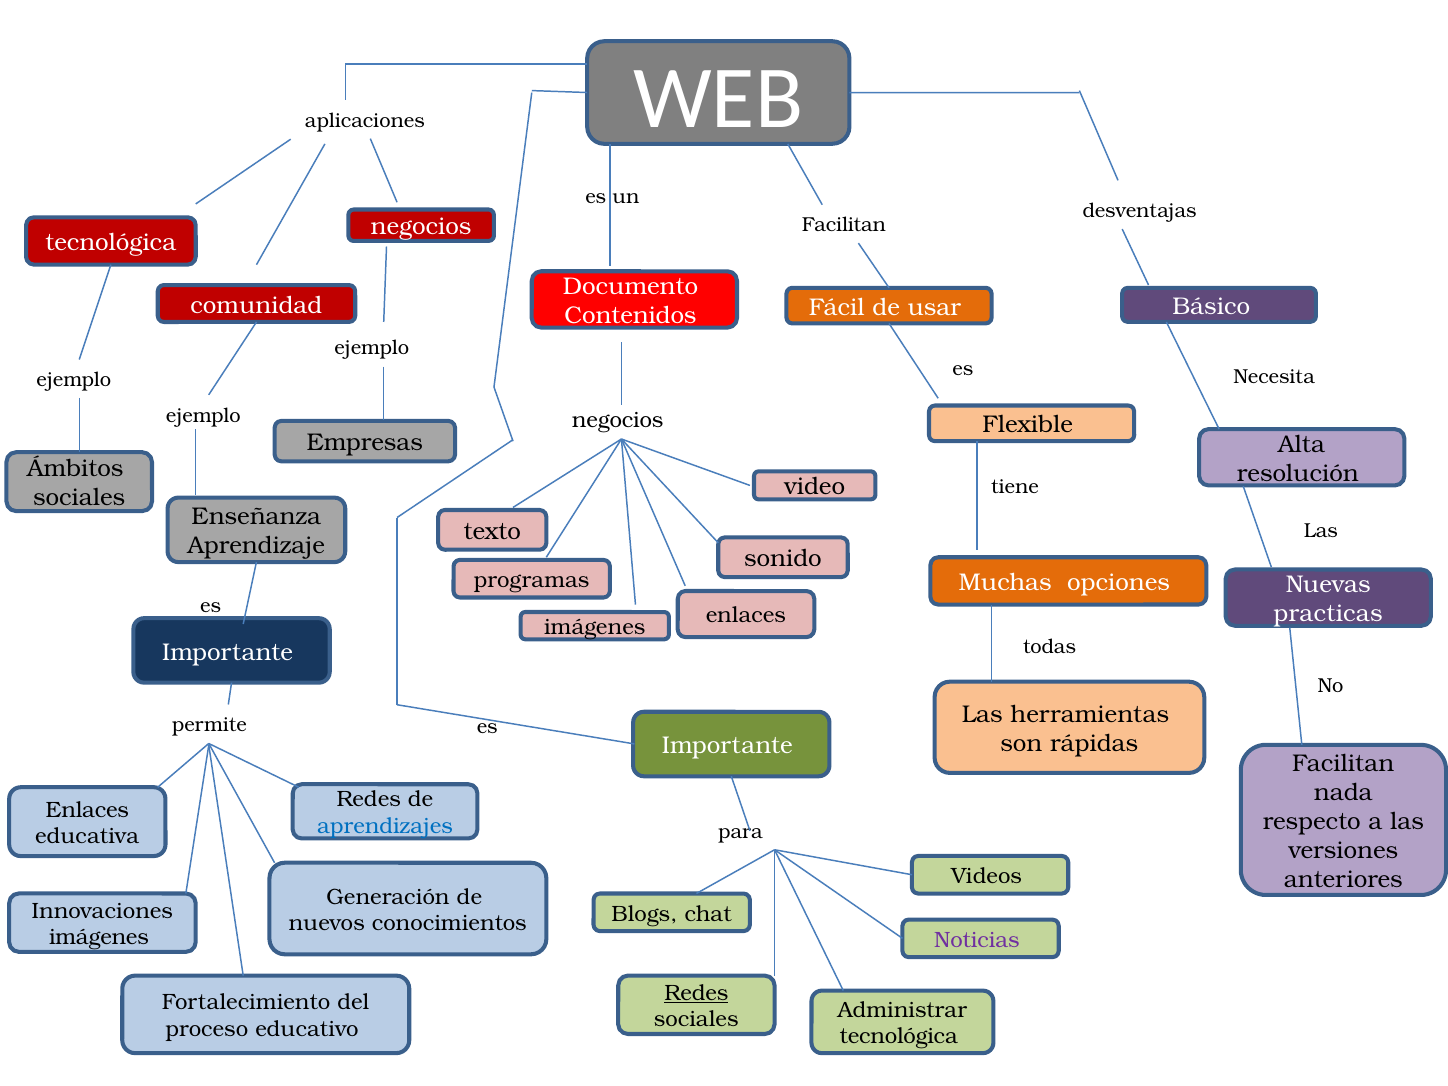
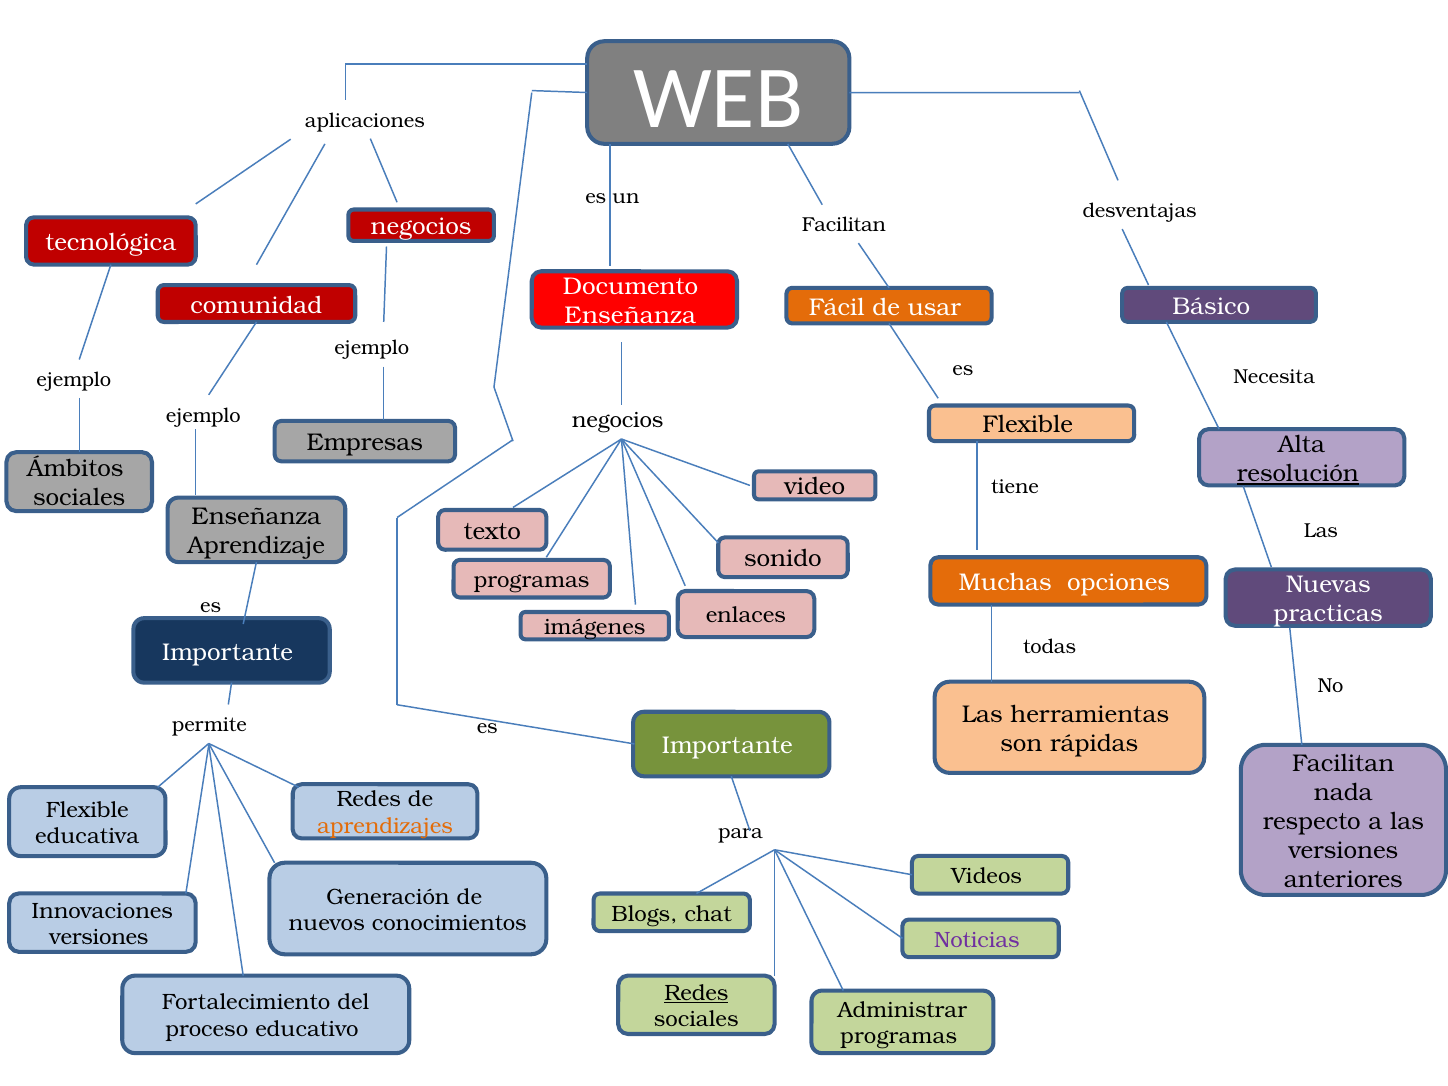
Contenidos: Contenidos -> Enseñanza (630, 316)
resolución underline: none -> present (1298, 473)
Enlaces: Enlaces -> Flexible (87, 810)
aprendizajes colour: blue -> orange (385, 826)
imágenes: imágenes -> versiones (99, 937)
tecnológica: tecnológica -> programas (899, 1037)
